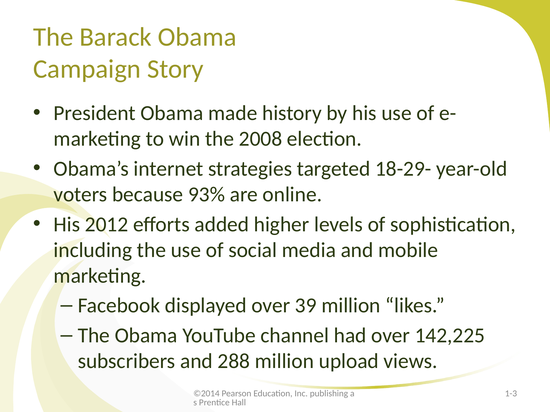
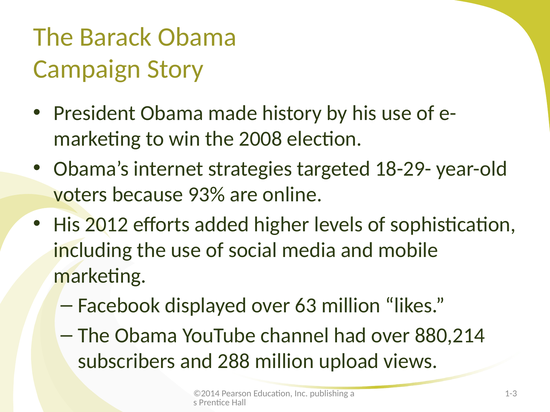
39: 39 -> 63 (306, 306)
142,225: 142,225 -> 880,214 (450, 336)
